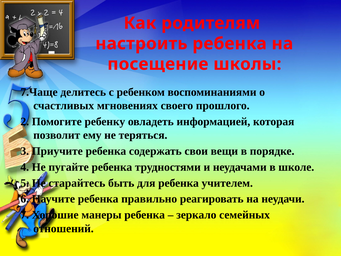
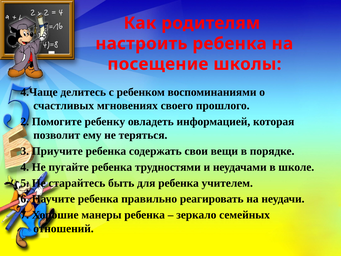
7.Чаще: 7.Чаще -> 4.Чаще (39, 92)
